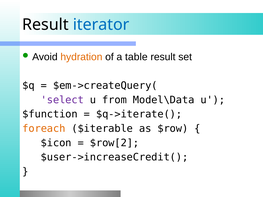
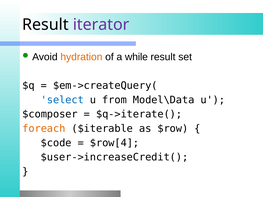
iterator colour: blue -> purple (101, 25)
table: table -> while (136, 57)
select colour: purple -> blue (62, 100)
$function: $function -> $composer (50, 114)
$icon: $icon -> $code (56, 143)
$row[2: $row[2 -> $row[4 (115, 143)
